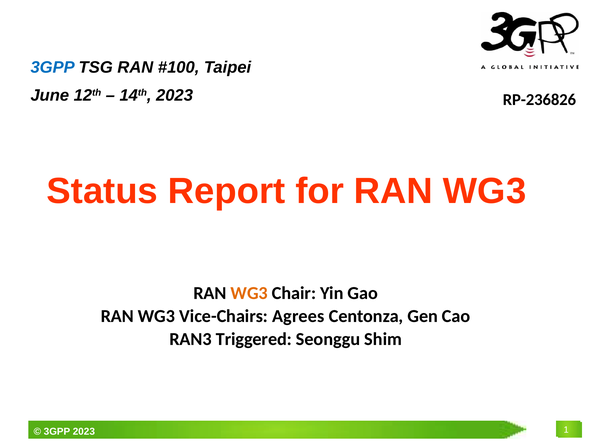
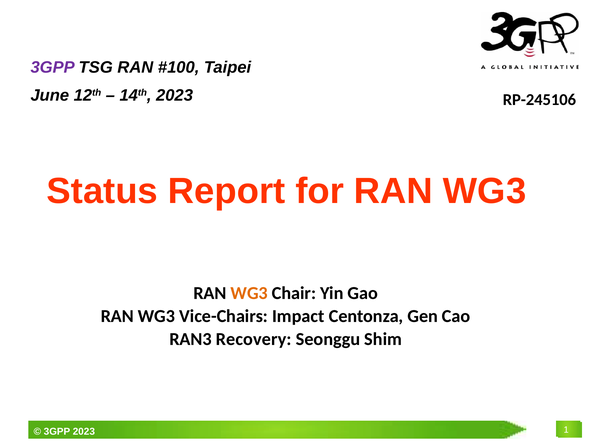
3GPP colour: blue -> purple (53, 67)
RP-236826: RP-236826 -> RP-245106 (539, 100)
Agrees: Agrees -> Impact (298, 316)
Triggered: Triggered -> Recovery (254, 339)
